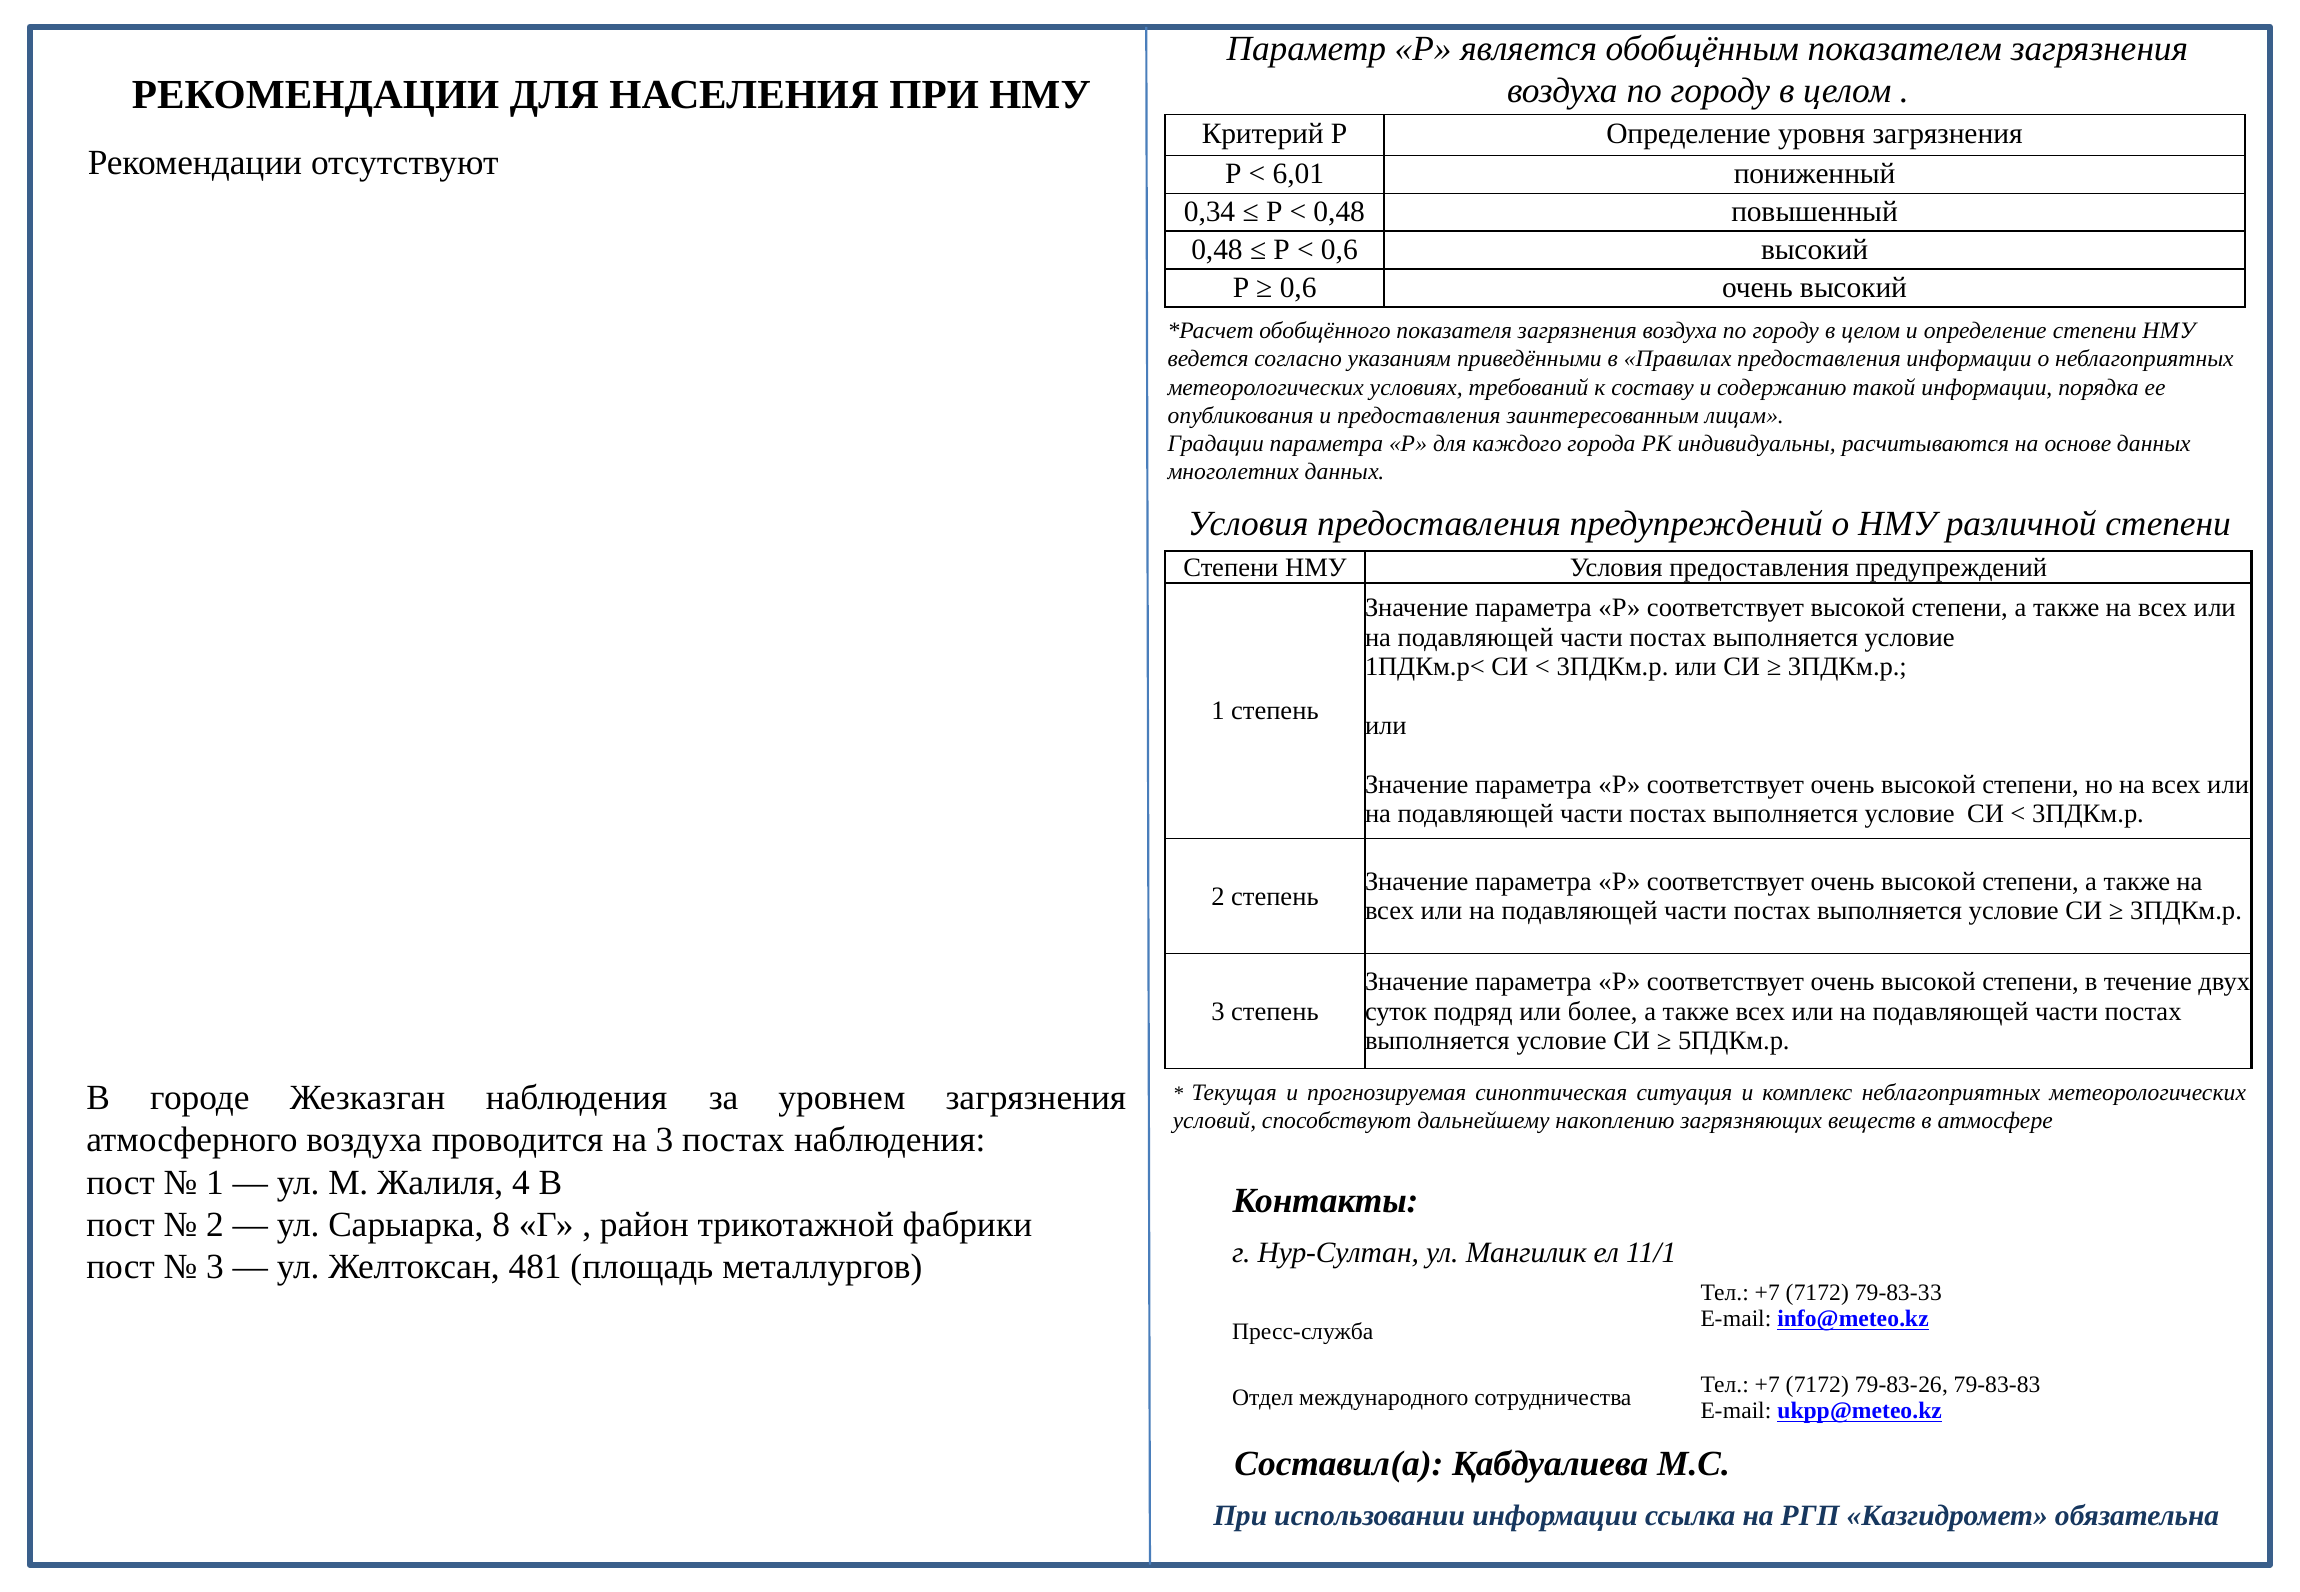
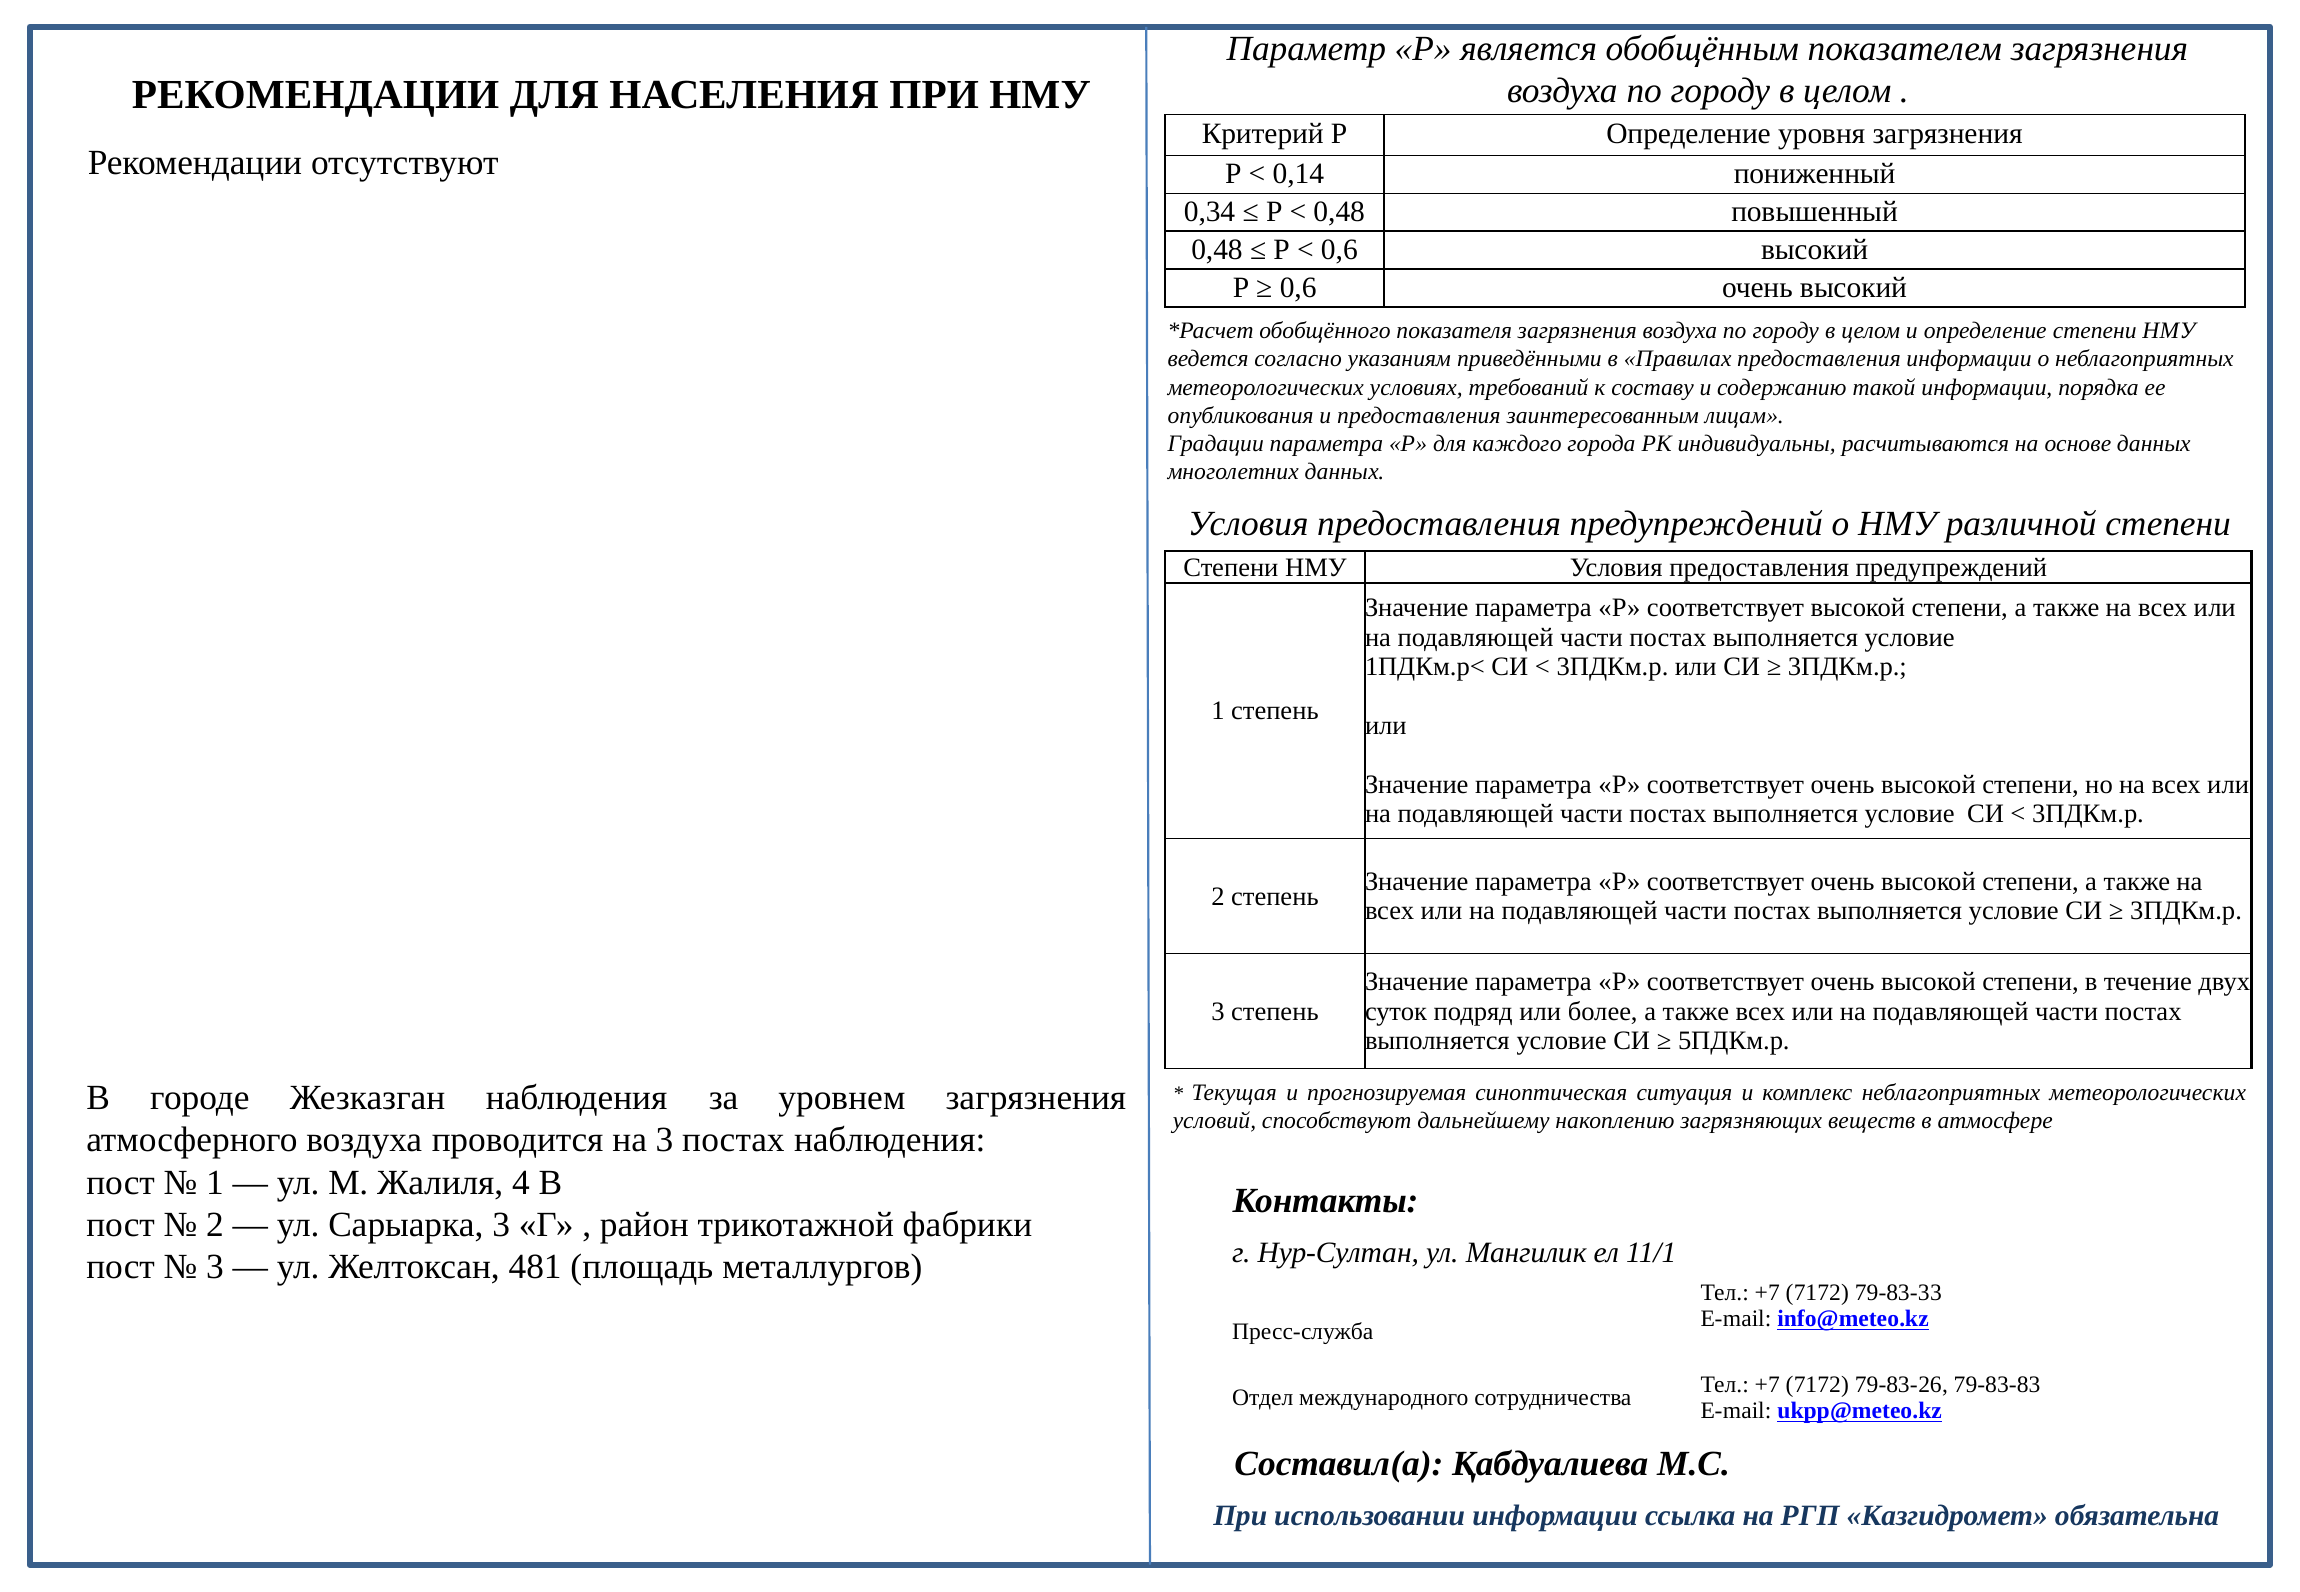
6,01: 6,01 -> 0,14 (1298, 174)
Сарыарка 8: 8 -> 3 (501, 1225)
